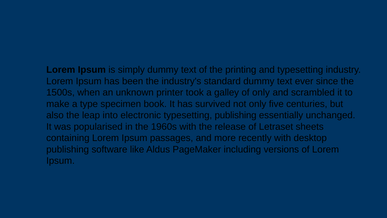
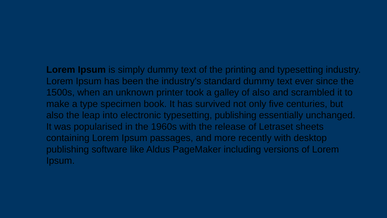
of only: only -> also (261, 92)
